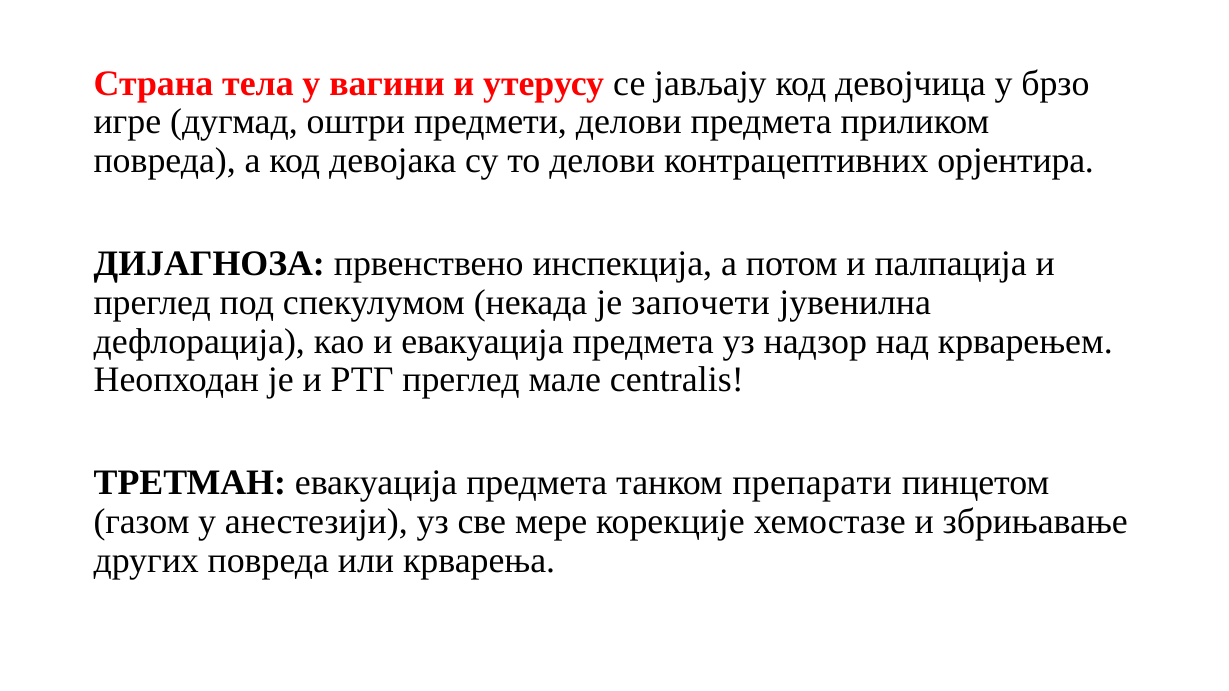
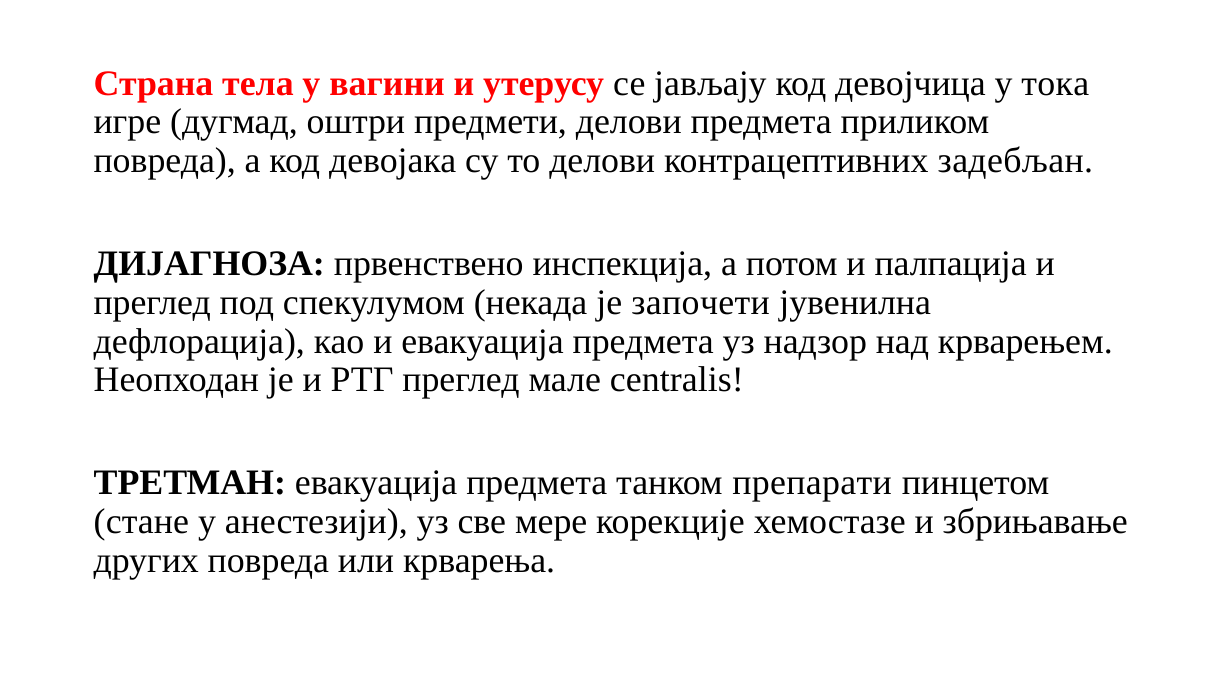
брзо: брзо -> тока (1055, 83)
орјентира: орјентира -> задебљан (1015, 161)
газом: газом -> стане (141, 522)
